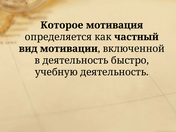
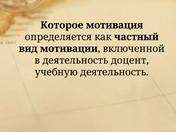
быстро: быстро -> доцент (130, 60)
